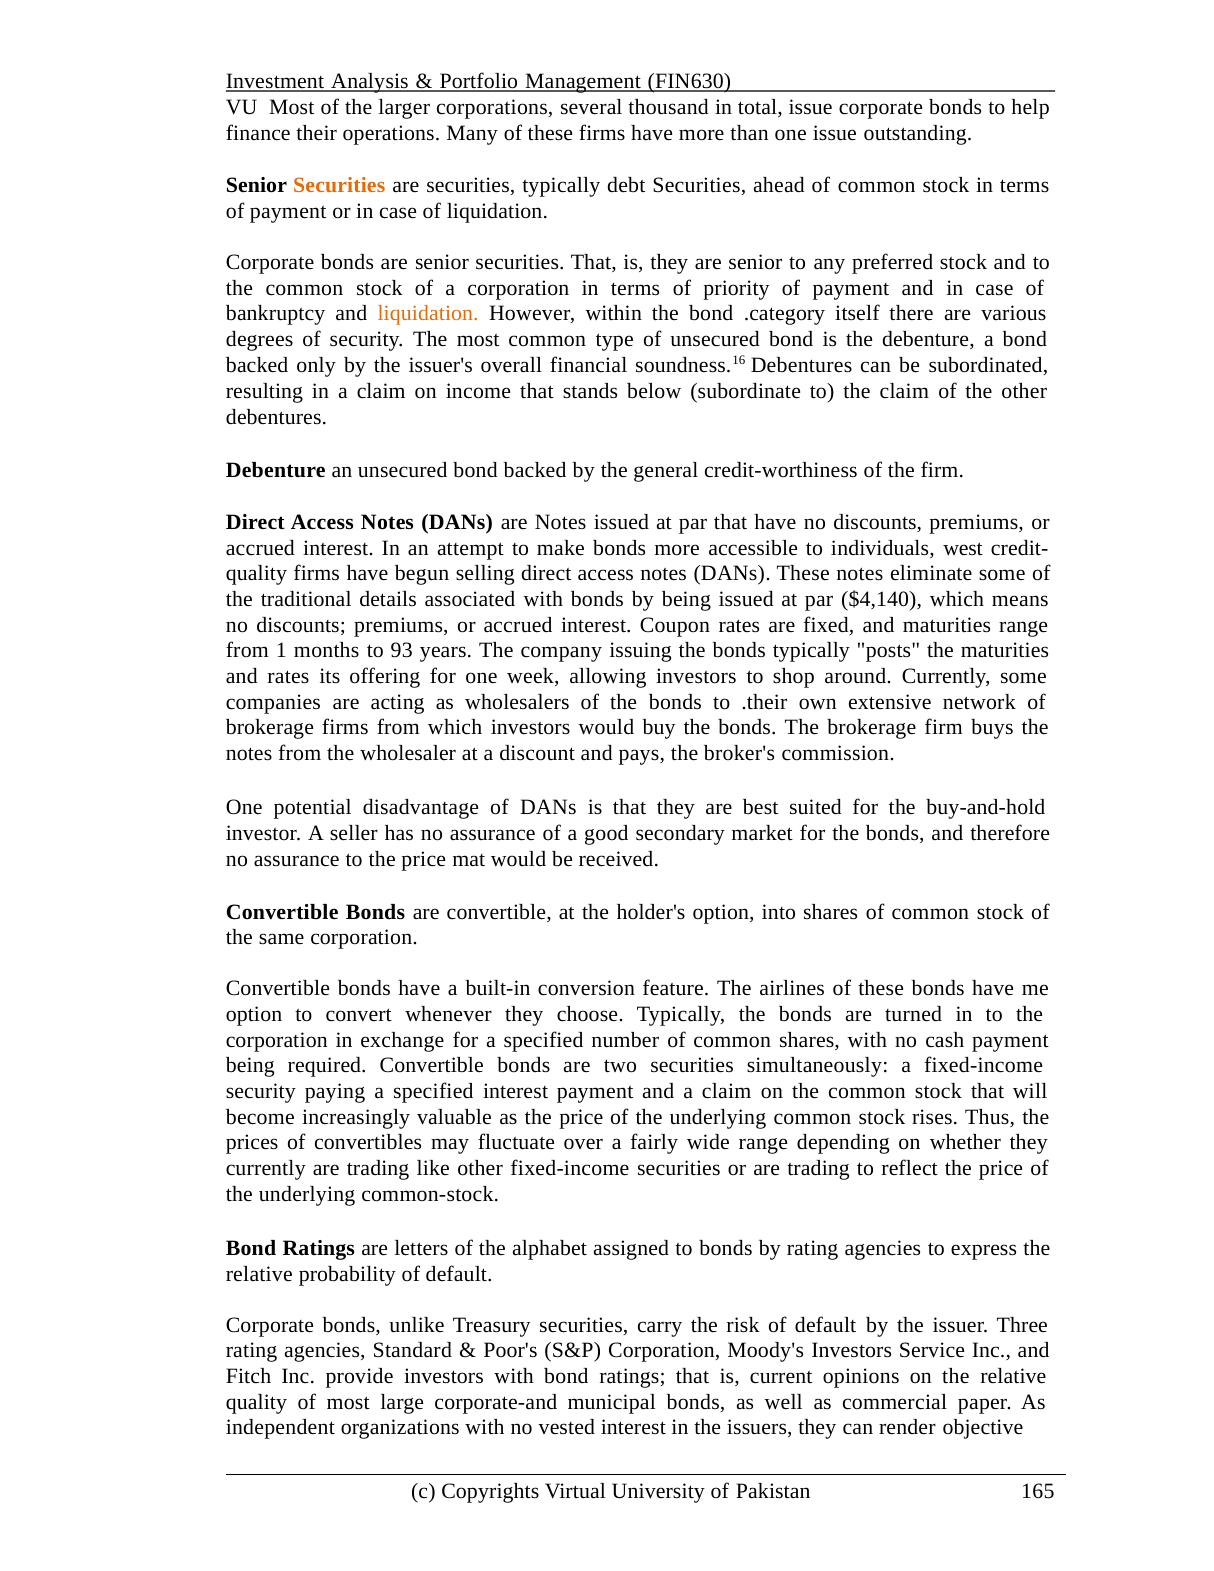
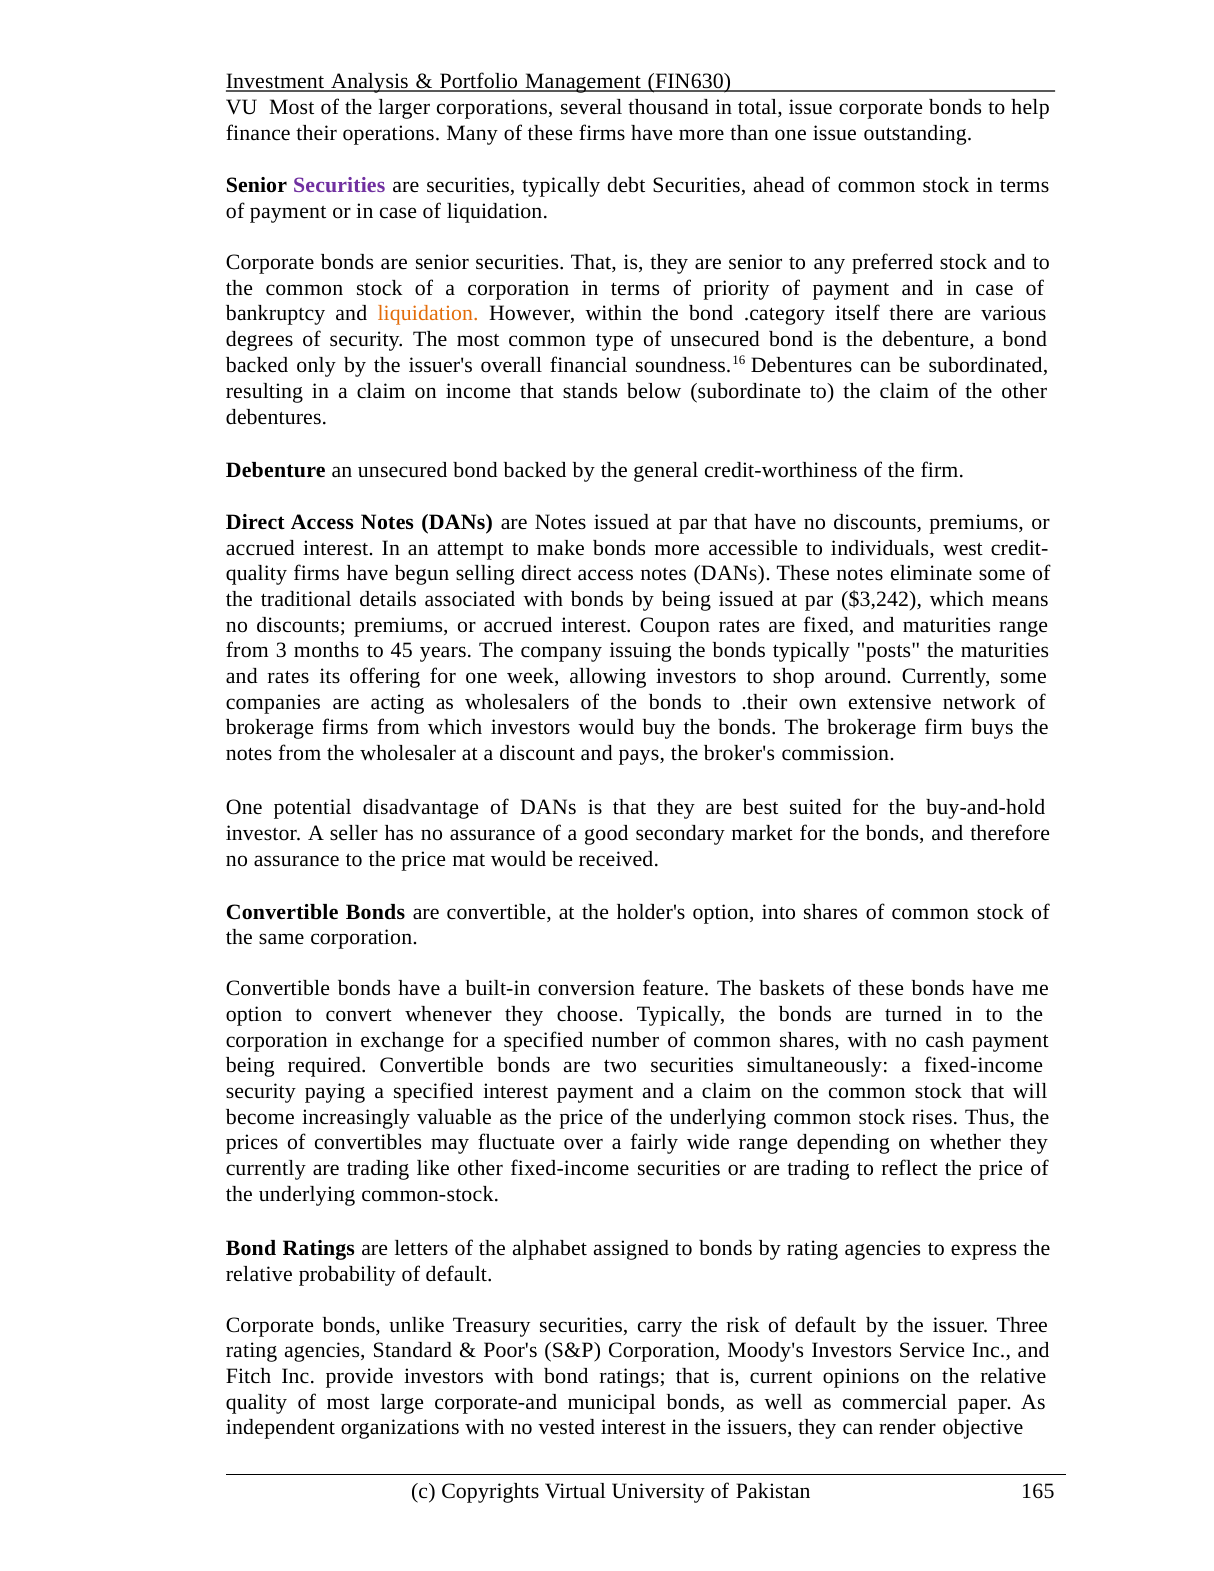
Securities colour: orange -> purple (339, 186)
$4,140: $4,140 -> $3,242 (882, 599)
1: 1 -> 3 (281, 651)
93: 93 -> 45 (402, 651)
airlines: airlines -> baskets (792, 988)
